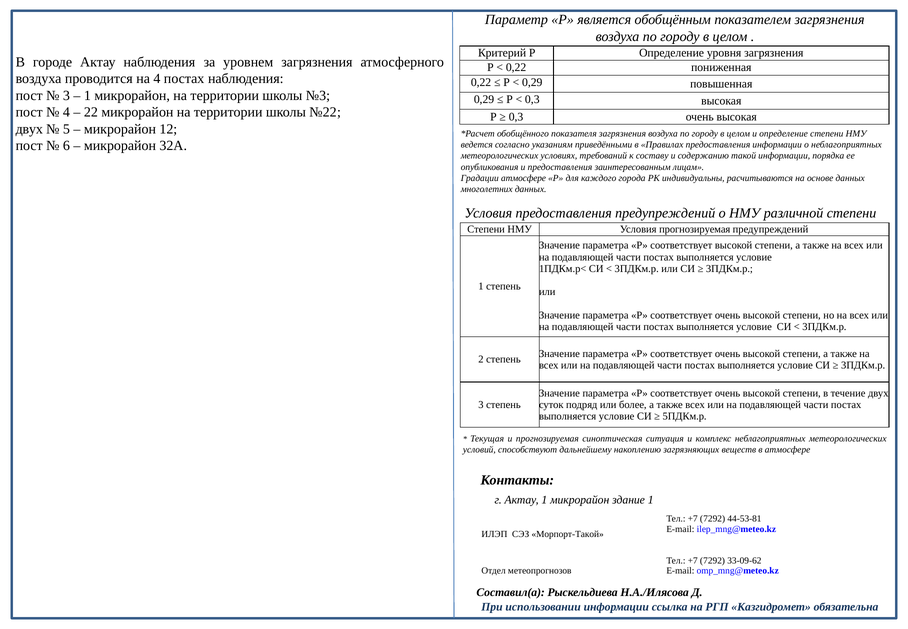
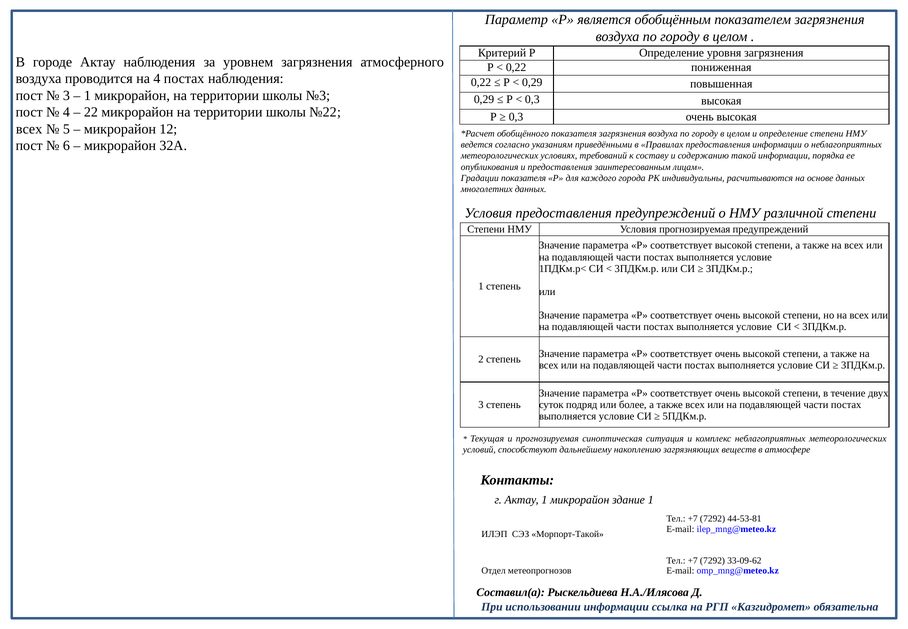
двух: двух -> всех (29, 129)
Градации атмосфере: атмосфере -> показателя (524, 178)
